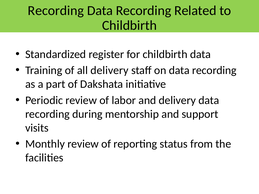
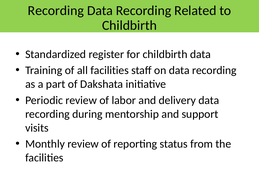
all delivery: delivery -> facilities (110, 70)
